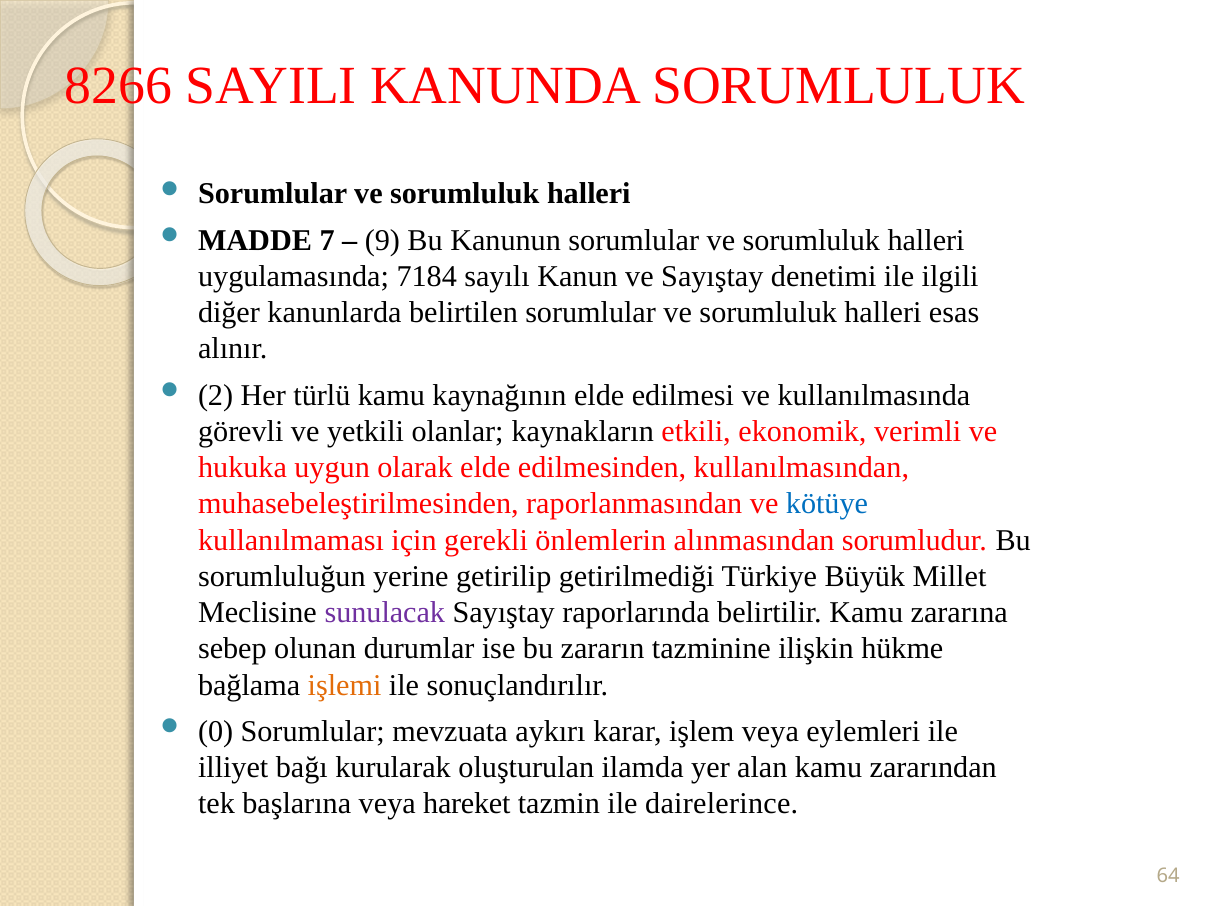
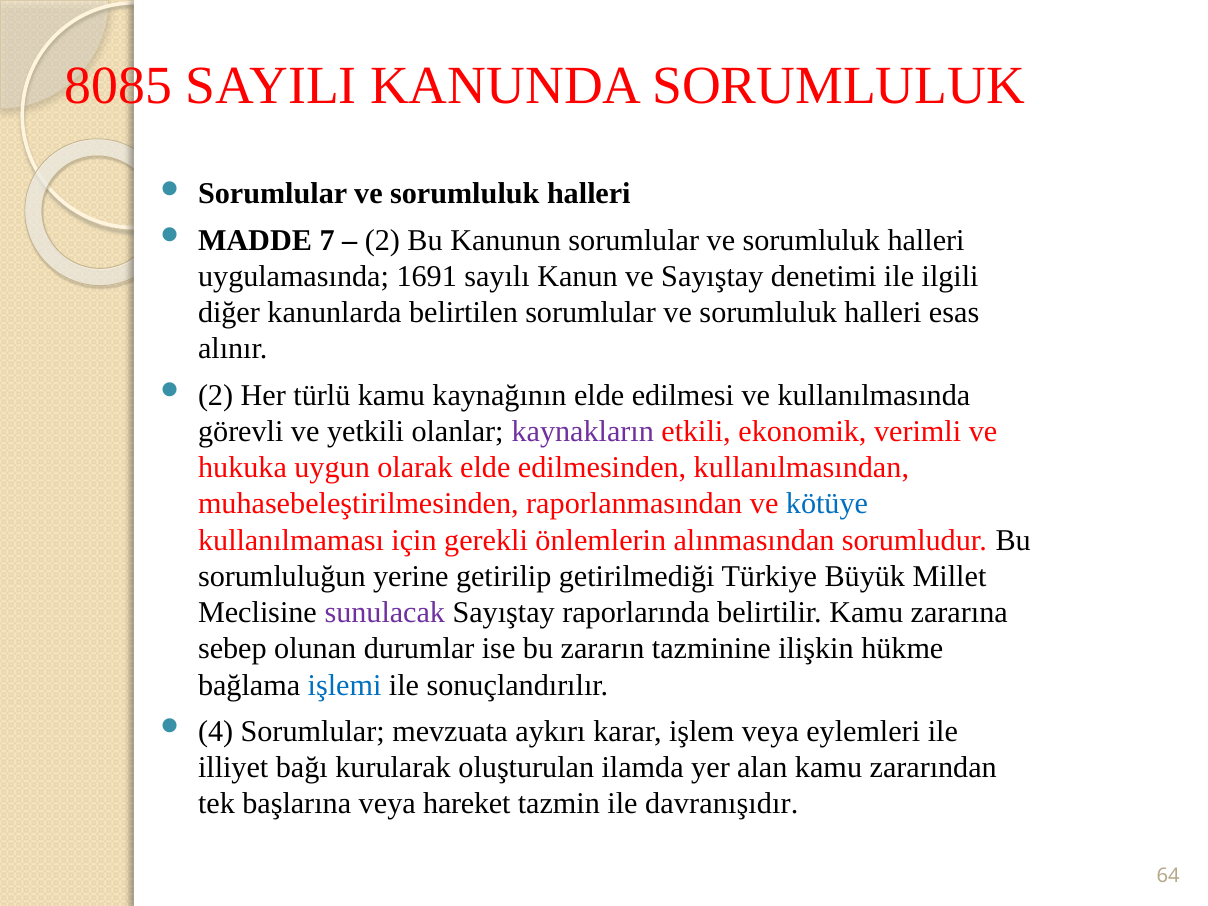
8266: 8266 -> 8085 (119, 86)
9: 9 -> 2 (382, 240)
7184: 7184 -> 1691 (427, 276)
kaynakların colour: black -> purple (583, 431)
işlemi colour: orange -> blue (345, 685)
0: 0 -> 4 (216, 731)
dairelerince: dairelerince -> davranışıdır (722, 804)
